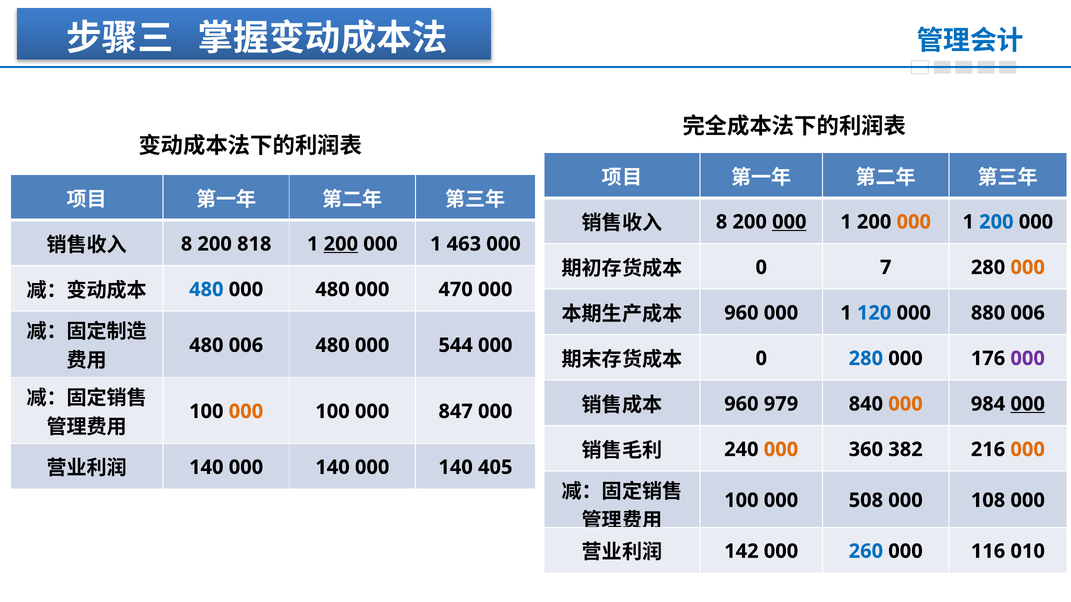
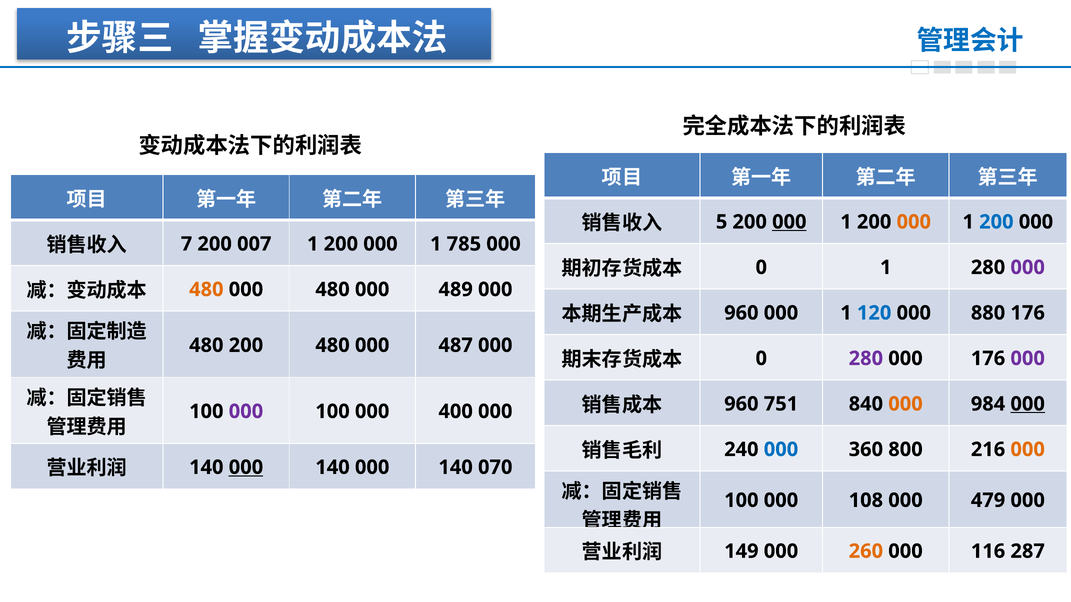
8: 8 -> 5 (722, 222)
8: 8 -> 7 (187, 244)
818: 818 -> 007 (254, 244)
200 underline: present -> none (341, 244)
463: 463 -> 785 (464, 244)
0 7: 7 -> 1 (886, 268)
000 colour: orange -> purple (1028, 268)
480 colour: blue -> orange (206, 290)
470: 470 -> 489 (456, 290)
880 006: 006 -> 176 (1028, 313)
480 006: 006 -> 200 (246, 346)
544: 544 -> 487 (456, 346)
280 colour: blue -> purple (866, 359)
979: 979 -> 751 (781, 404)
000 colour: orange -> purple (246, 412)
847: 847 -> 400 (456, 412)
000 colour: orange -> blue (781, 450)
382: 382 -> 800 (905, 450)
000 underline: none -> present (246, 468)
405: 405 -> 070 (495, 468)
508: 508 -> 108 (866, 501)
108: 108 -> 479 (988, 501)
142: 142 -> 149 (741, 552)
260 colour: blue -> orange (866, 552)
010: 010 -> 287 (1028, 552)
